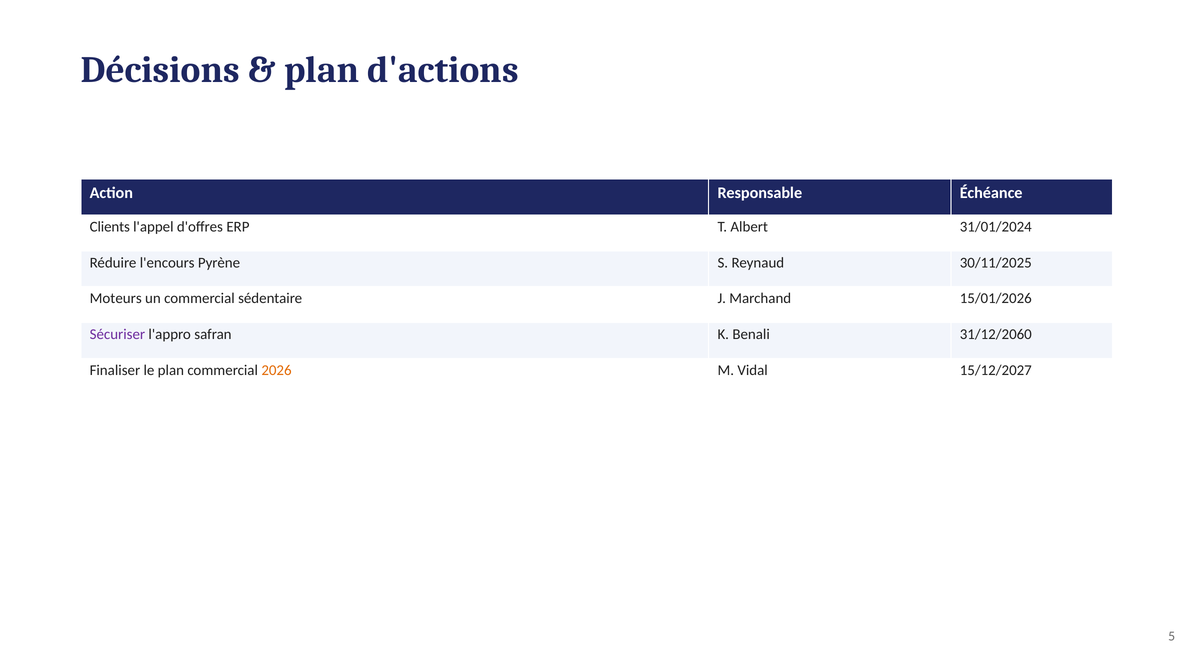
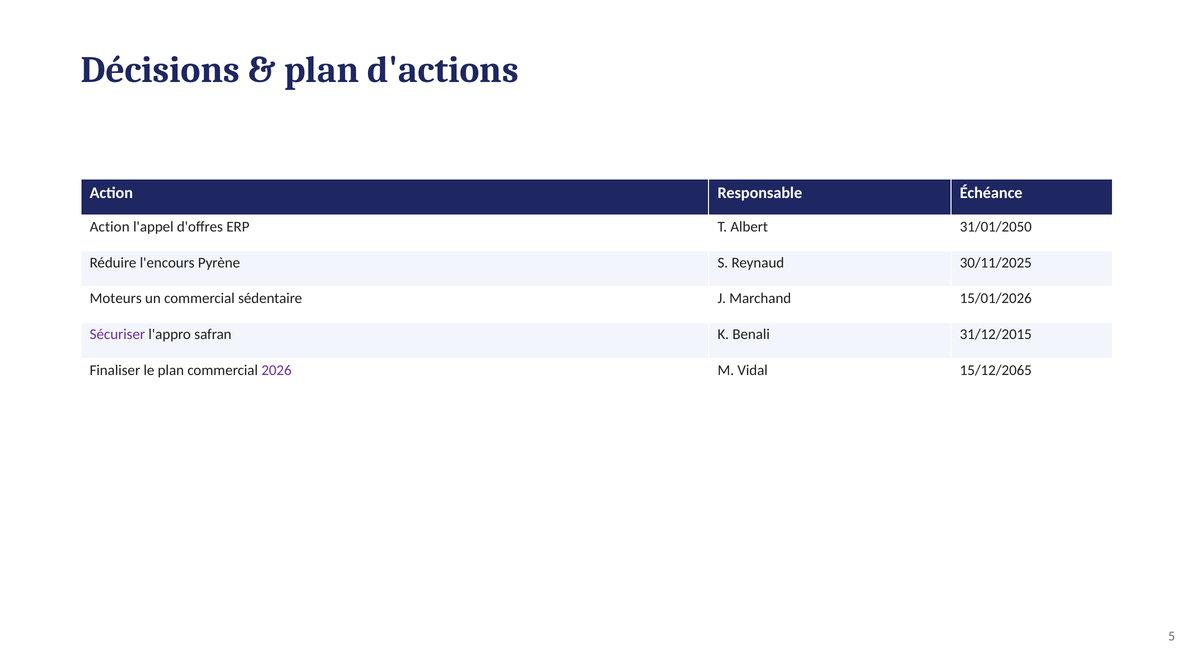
Clients: Clients -> Action (110, 227)
31/01/2024: 31/01/2024 -> 31/01/2050 (996, 227)
31/12/2060: 31/12/2060 -> 31/12/2015 (996, 335)
2026 colour: orange -> purple (276, 371)
15/12/2027: 15/12/2027 -> 15/12/2065 (996, 371)
